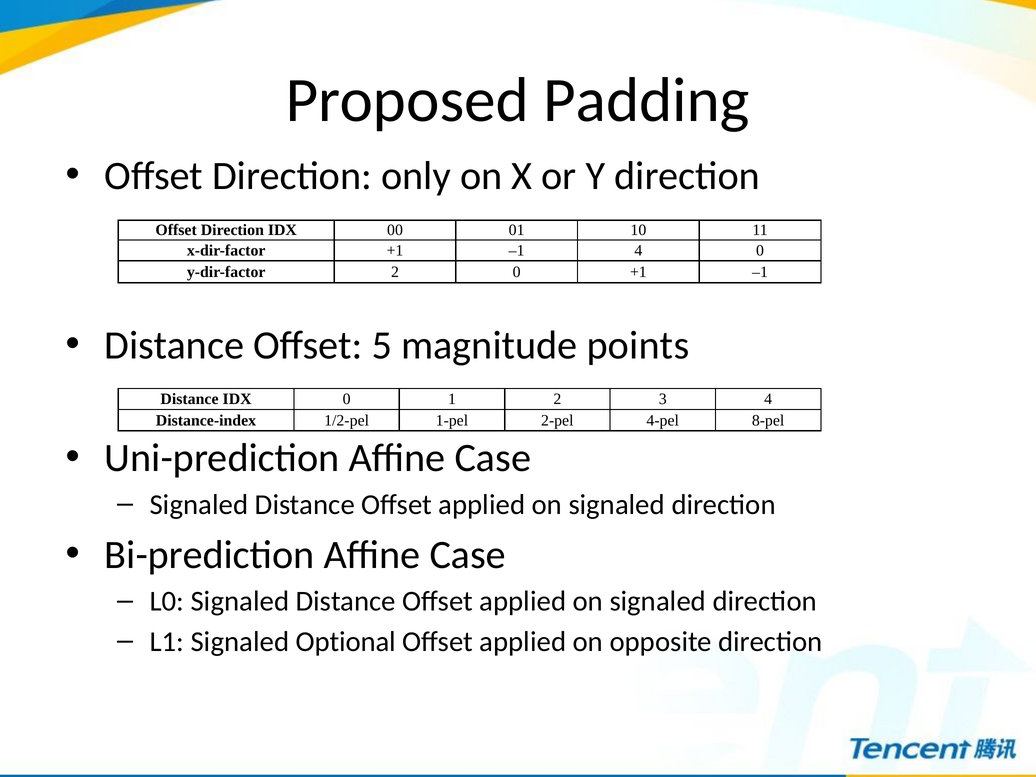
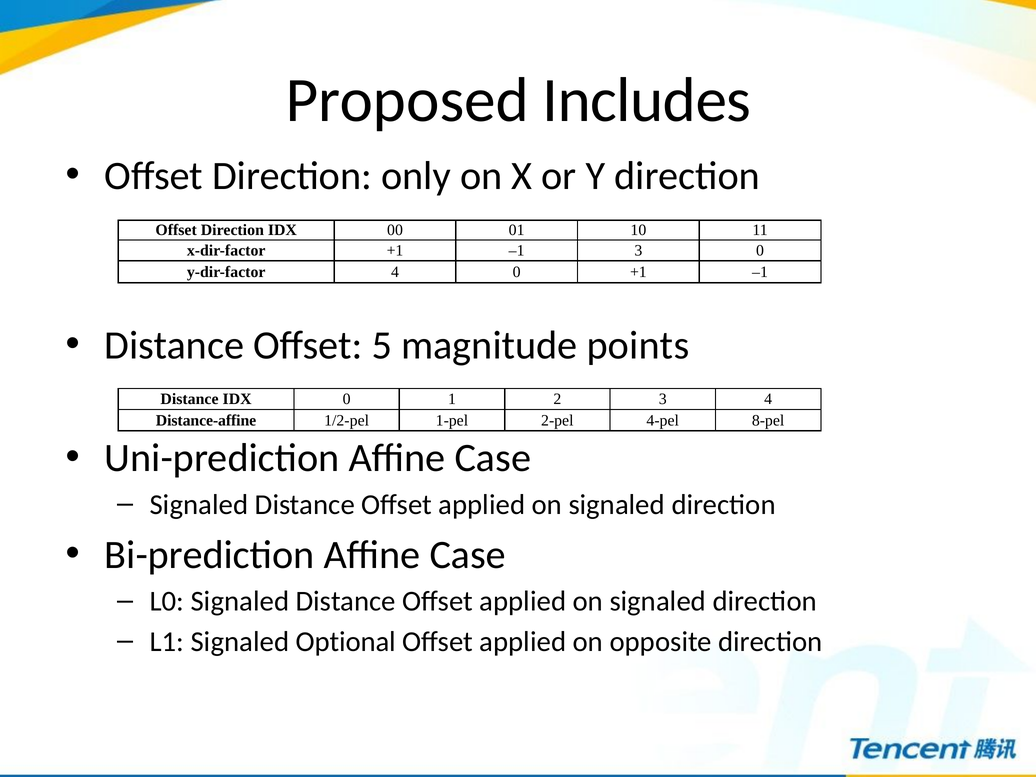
Padding: Padding -> Includes (647, 100)
–1 4: 4 -> 3 (638, 251)
y-dir-factor 2: 2 -> 4 (395, 272)
Distance-index: Distance-index -> Distance-affine (206, 420)
